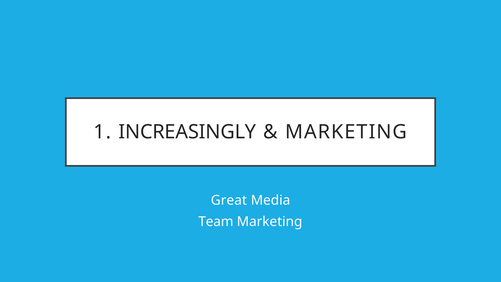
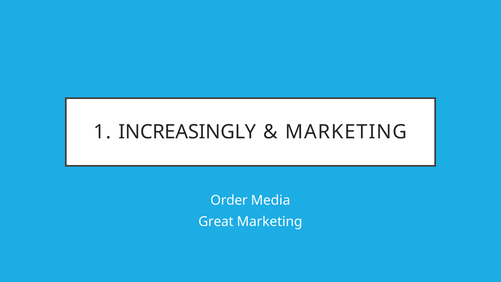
Great: Great -> Order (229, 200)
Team: Team -> Great (216, 222)
